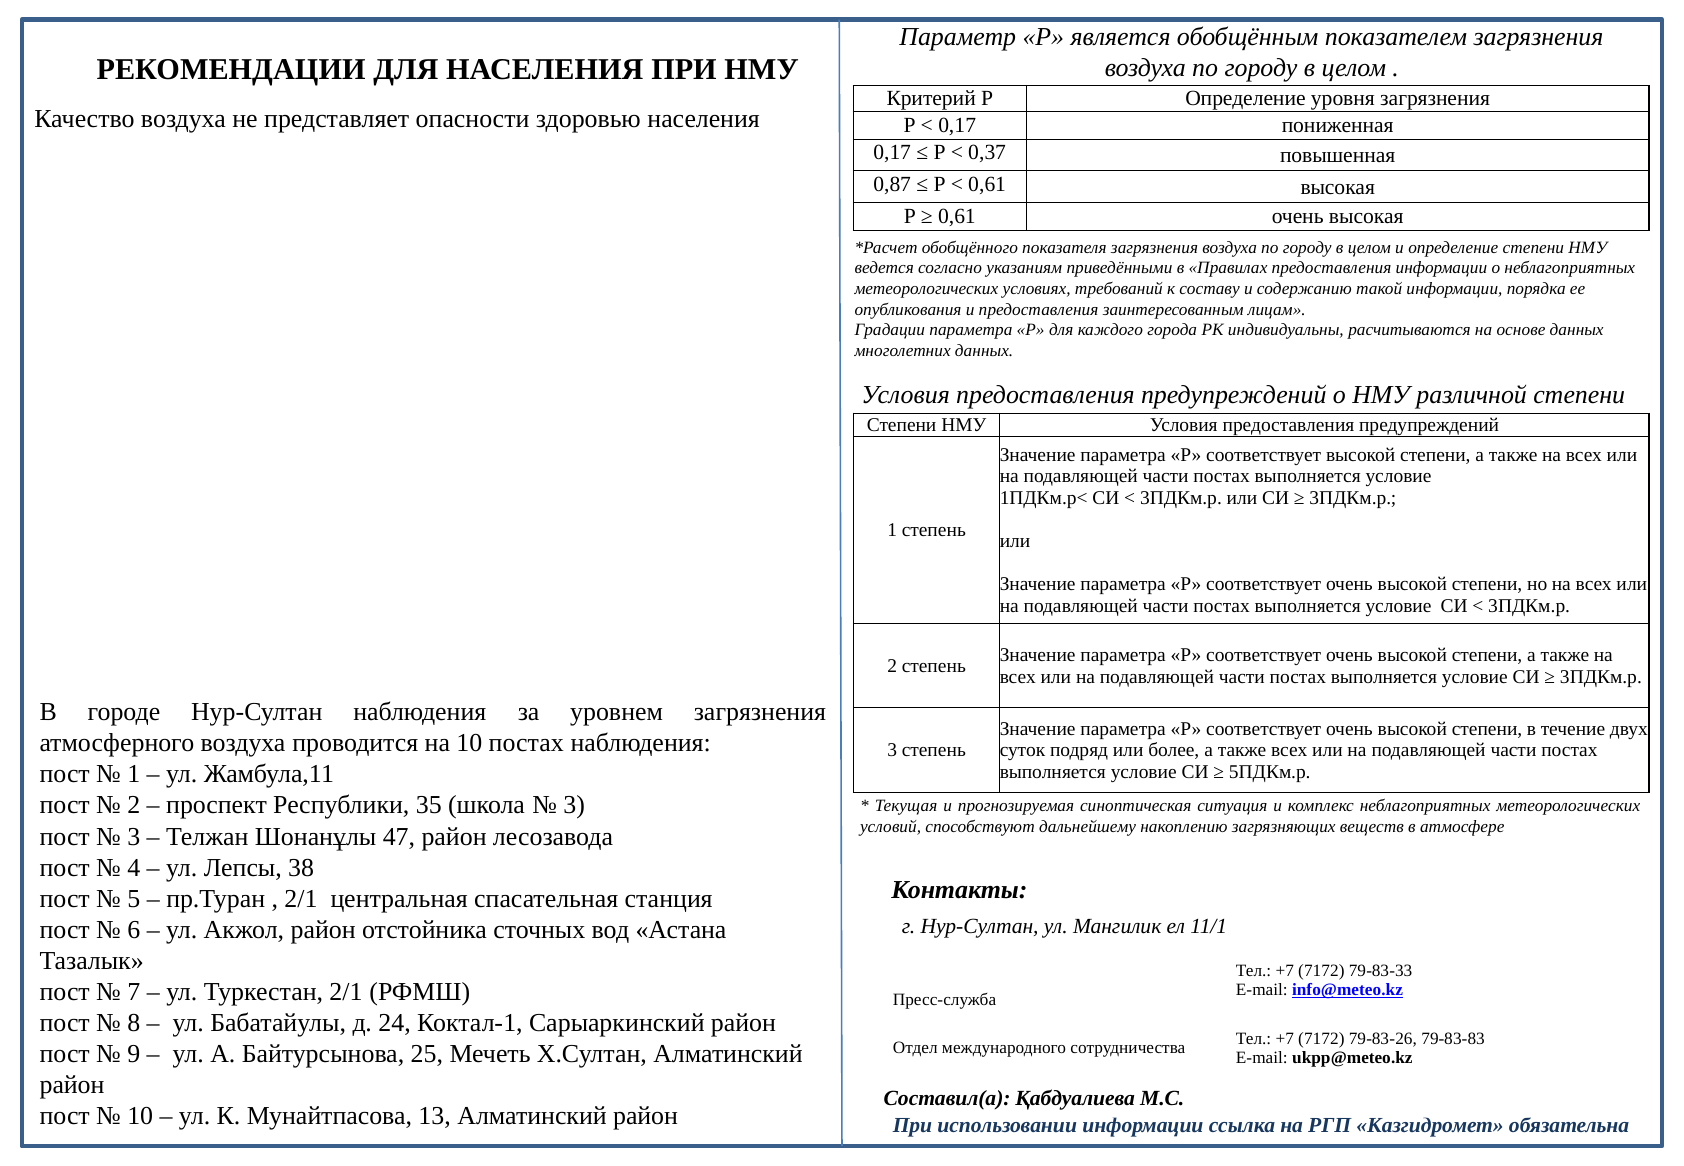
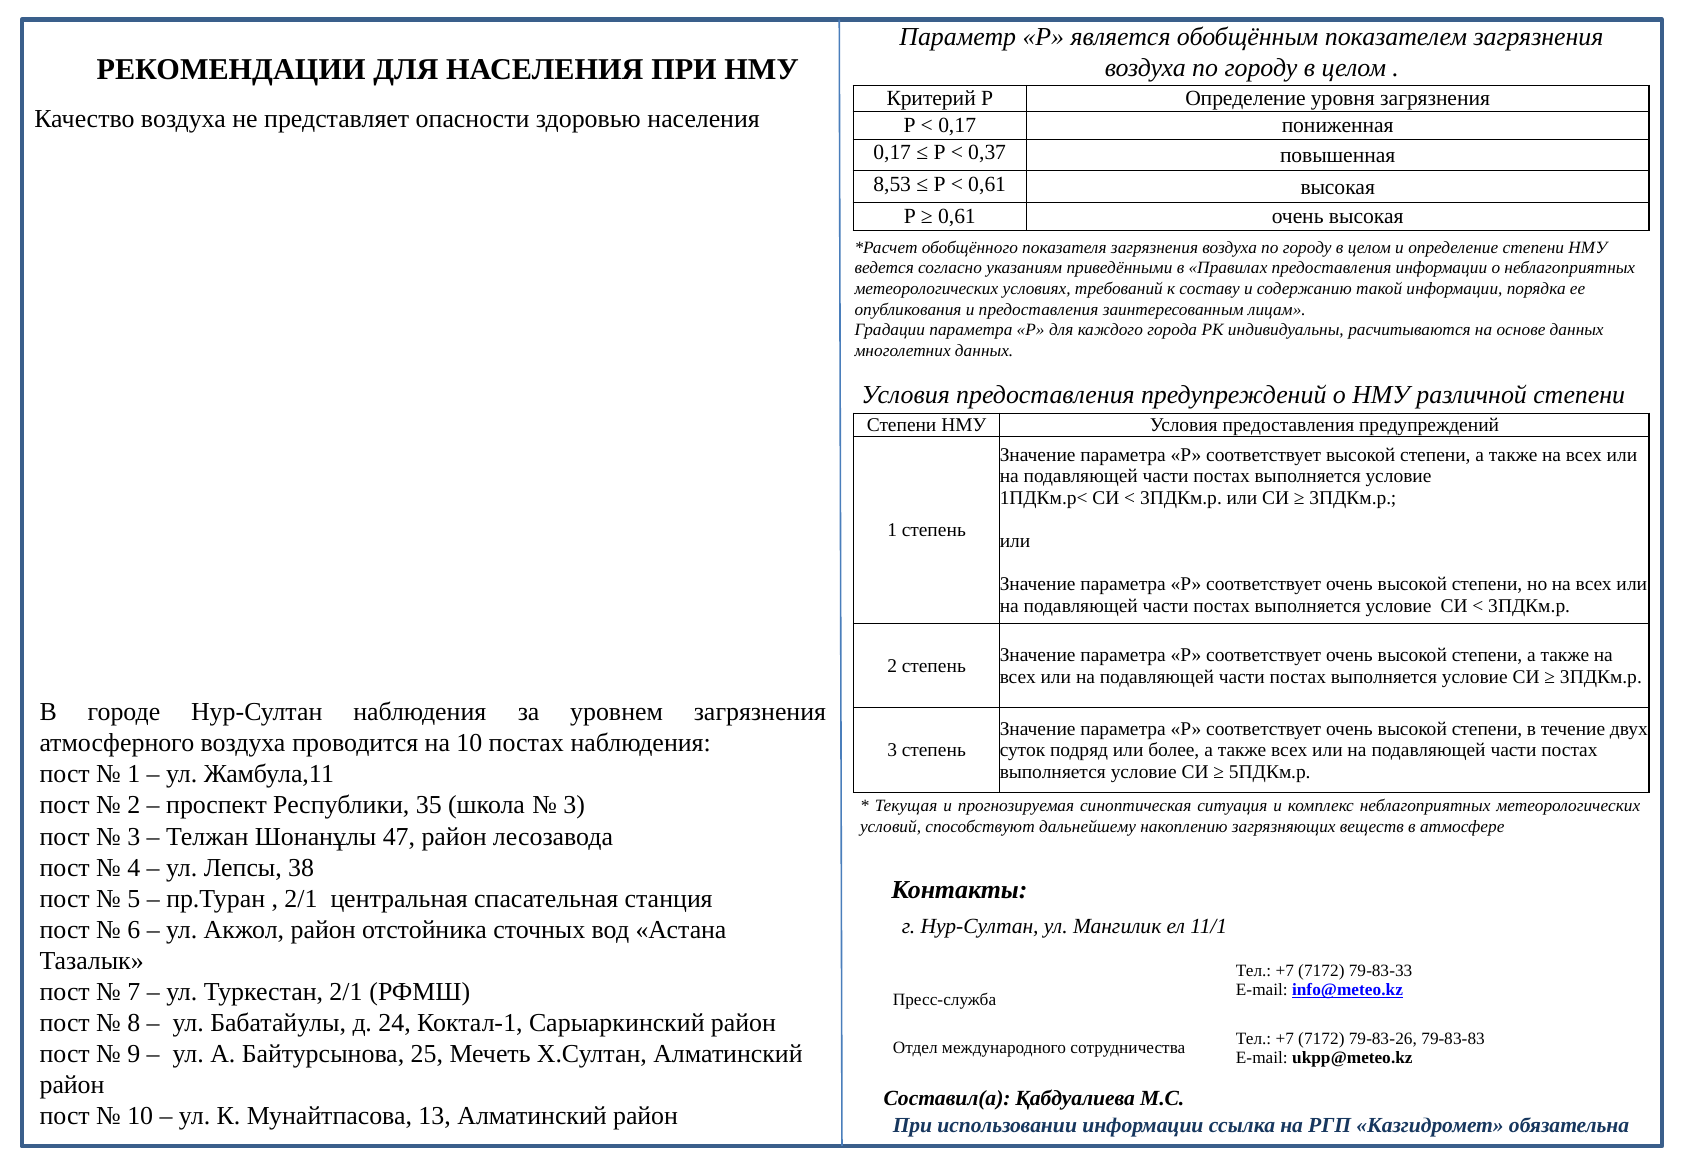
0,87: 0,87 -> 8,53 (892, 185)
